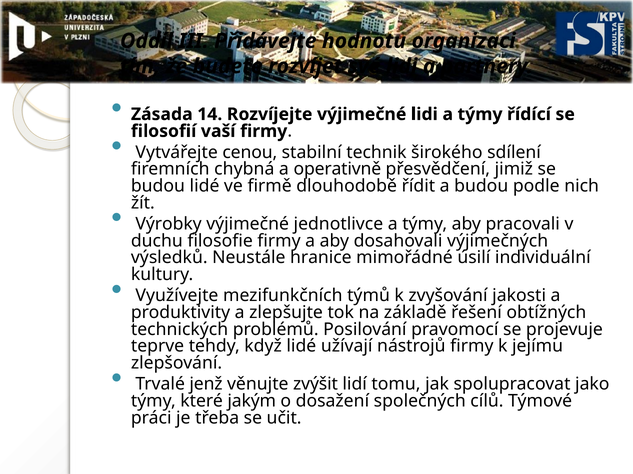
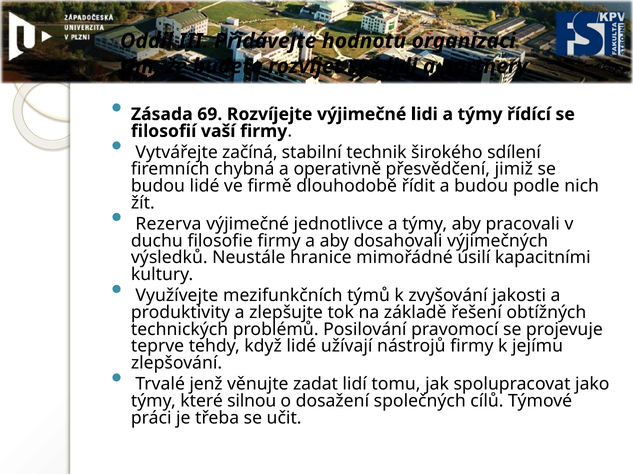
14: 14 -> 69 (210, 114)
cenou: cenou -> začíná (250, 152)
Výrobky: Výrobky -> Rezerva (168, 224)
individuální: individuální -> kapacitními (543, 258)
zvýšit: zvýšit -> zadat (315, 385)
jakým: jakým -> silnou (252, 402)
